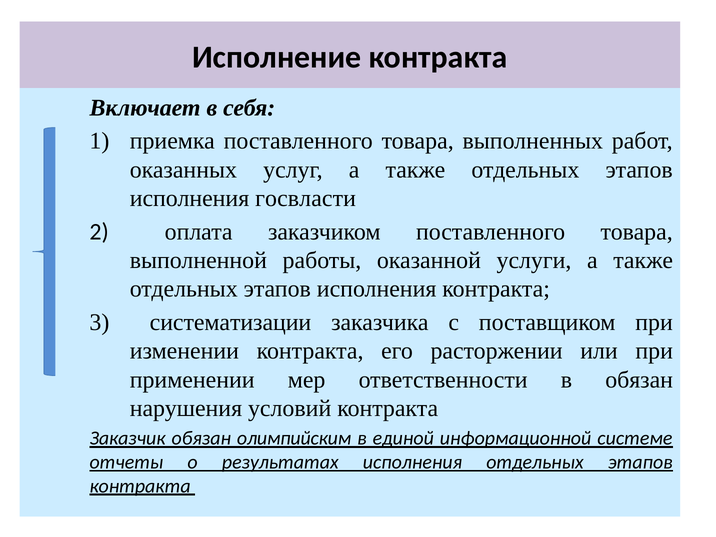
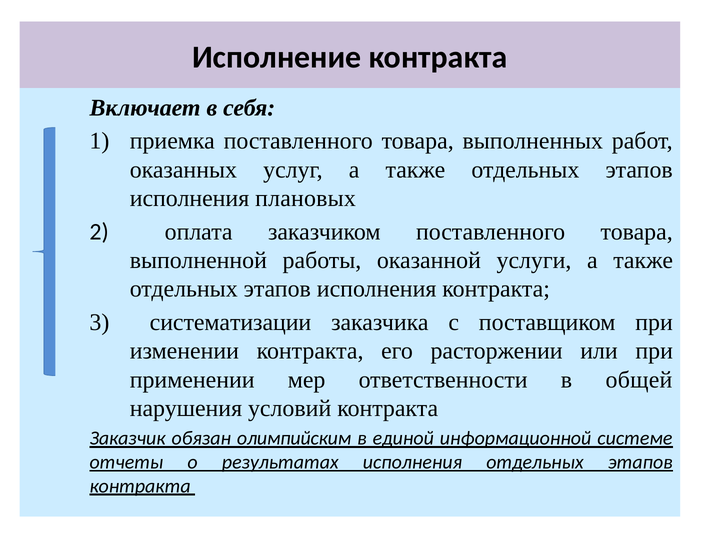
госвласти: госвласти -> плановых (306, 198)
в обязан: обязан -> общей (639, 380)
